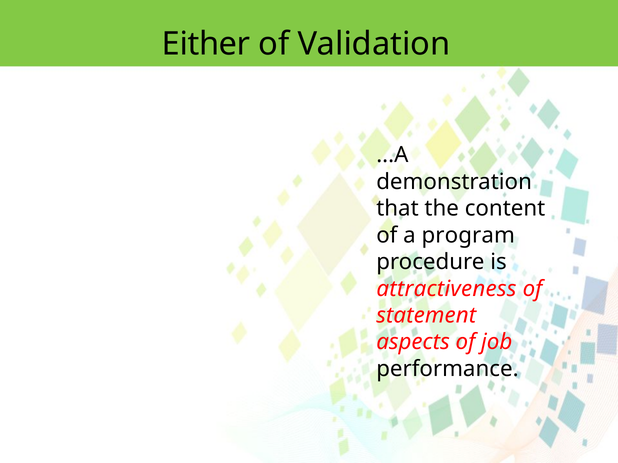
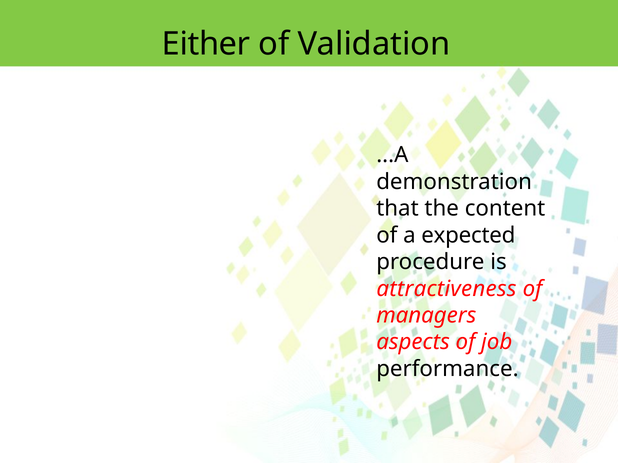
program: program -> expected (468, 235)
statement: statement -> managers (426, 316)
